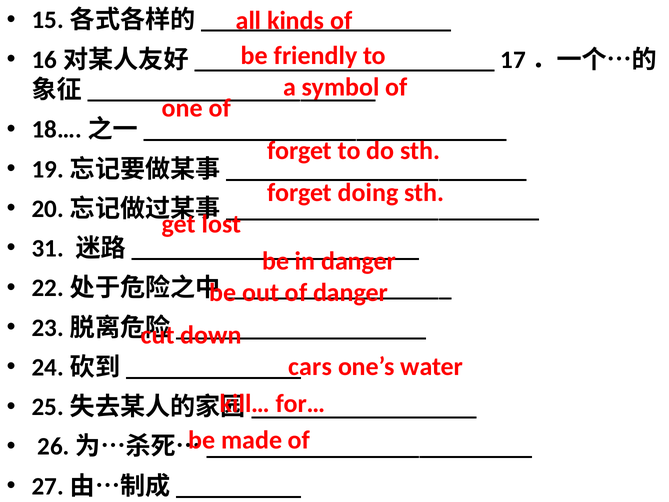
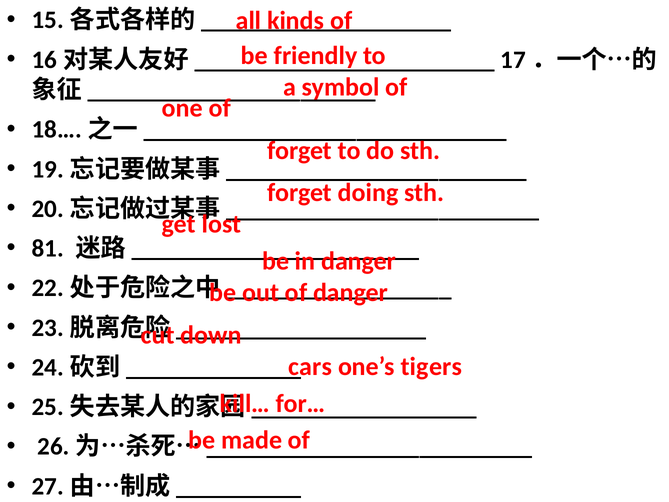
31: 31 -> 81 (48, 248)
water: water -> tigers (431, 366)
